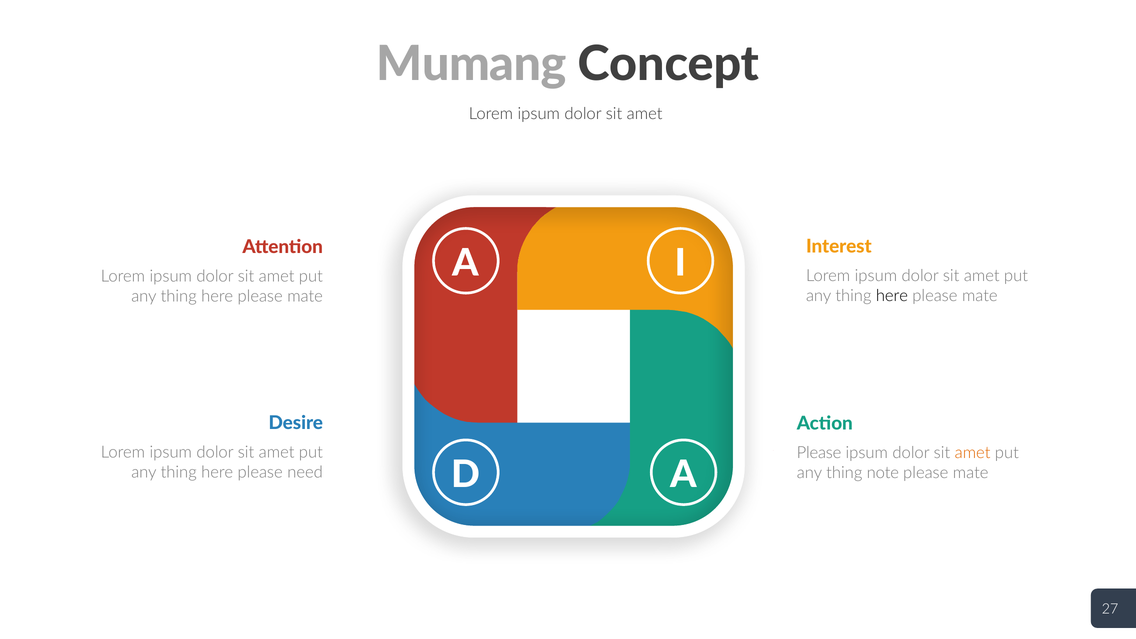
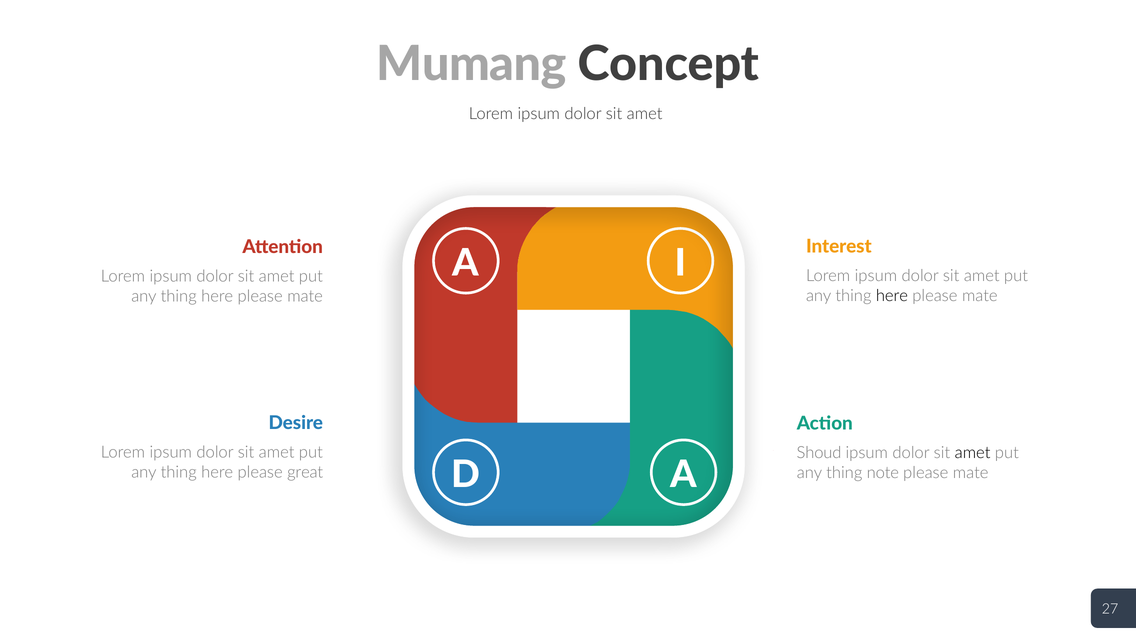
Please: Please -> Shoud (819, 453)
amet colour: orange -> black (973, 453)
need: need -> great (305, 472)
